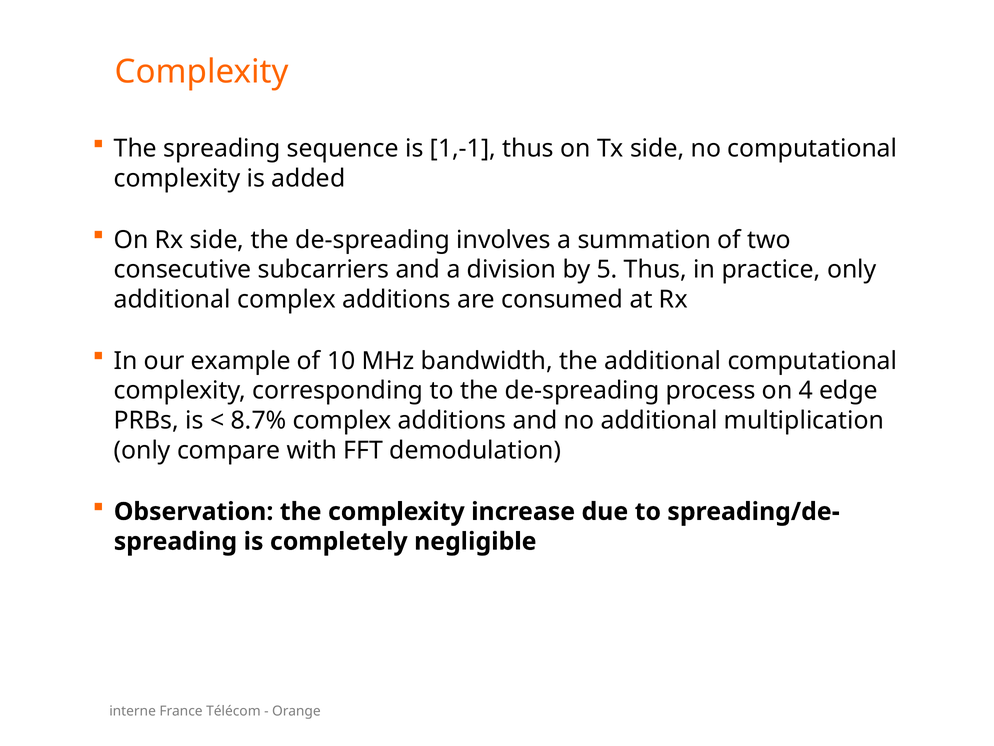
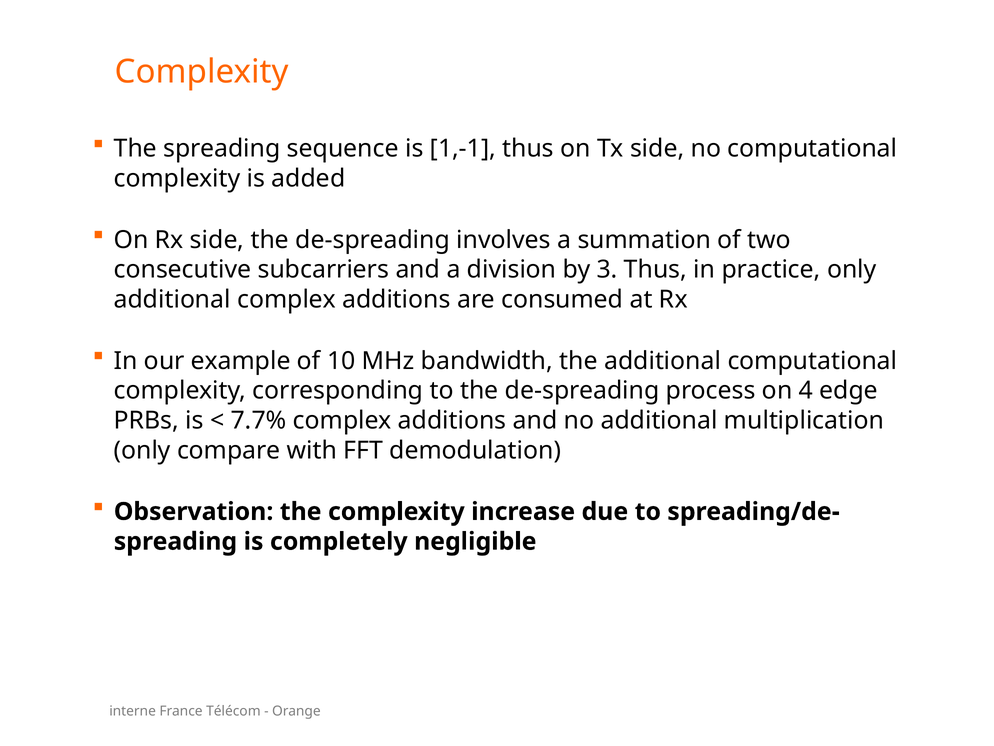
5: 5 -> 3 (607, 269)
8.7%: 8.7% -> 7.7% (259, 420)
